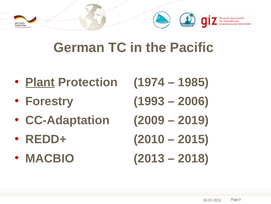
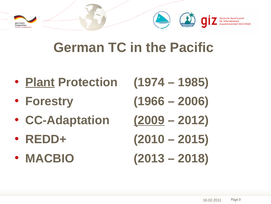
1993: 1993 -> 1966 (149, 101)
2009 underline: none -> present (149, 120)
2019: 2019 -> 2012 (193, 120)
